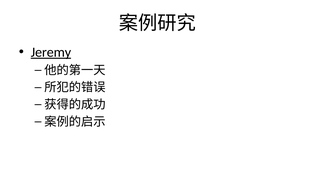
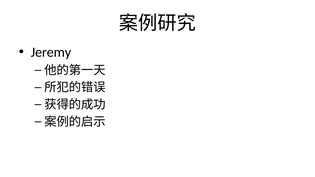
Jeremy underline: present -> none (51, 52)
